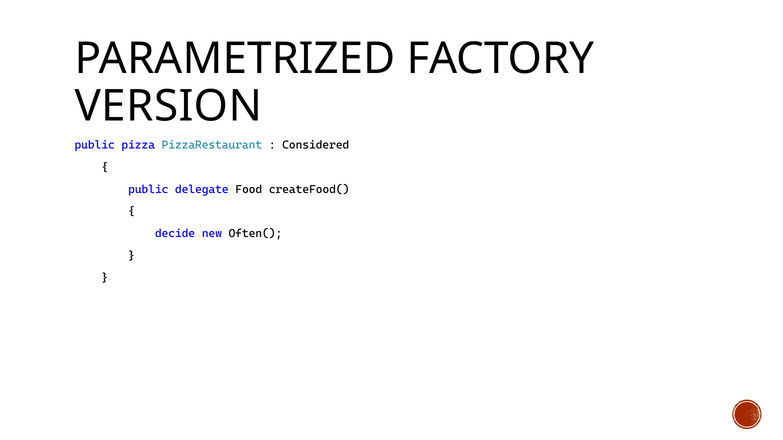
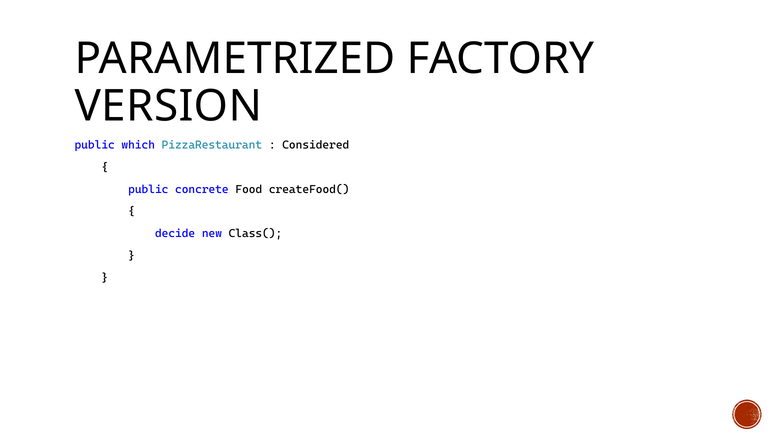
pizza: pizza -> which (138, 145)
delegate: delegate -> concrete (202, 190)
Often(: Often( -> Class( (255, 234)
